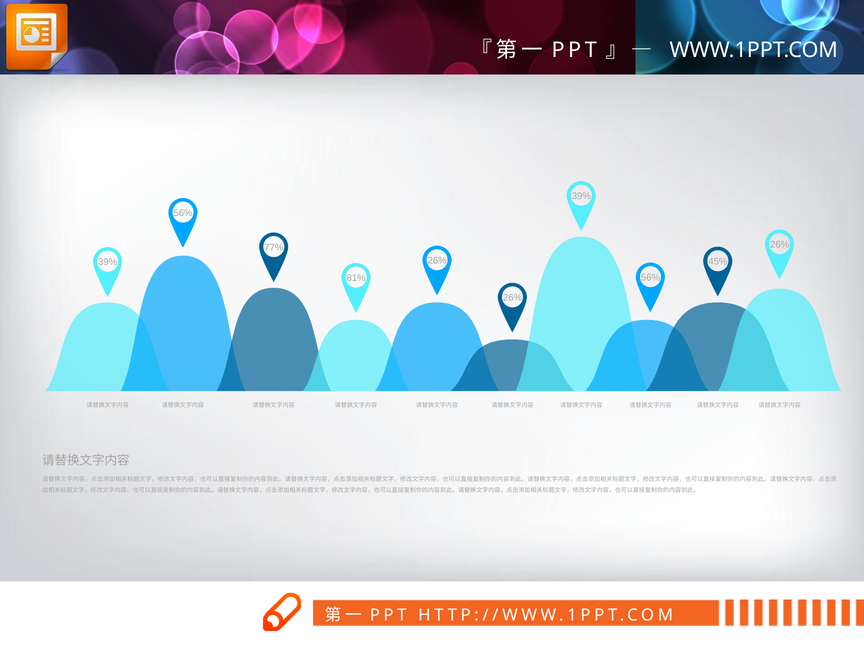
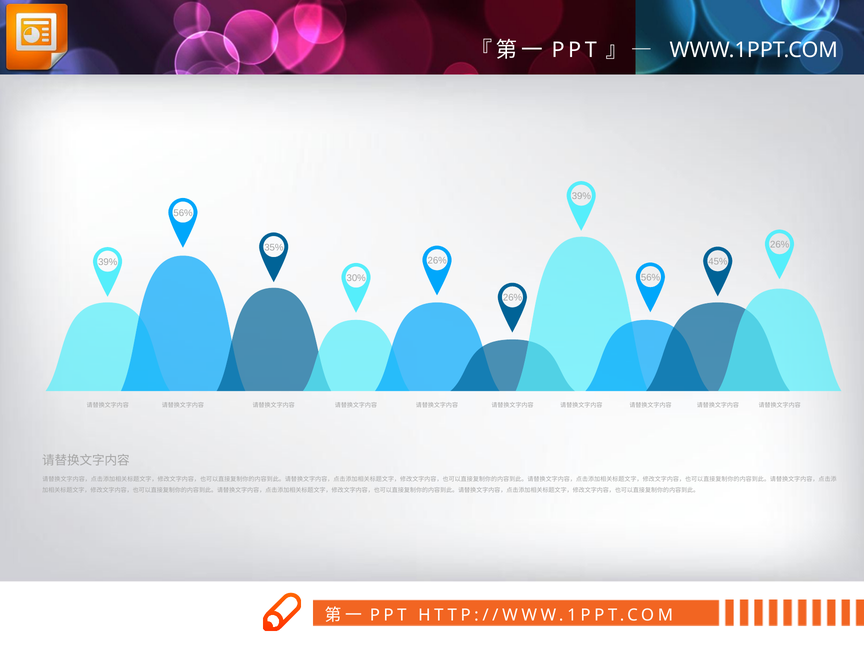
77%: 77% -> 35% (274, 247)
81%: 81% -> 30% (356, 278)
